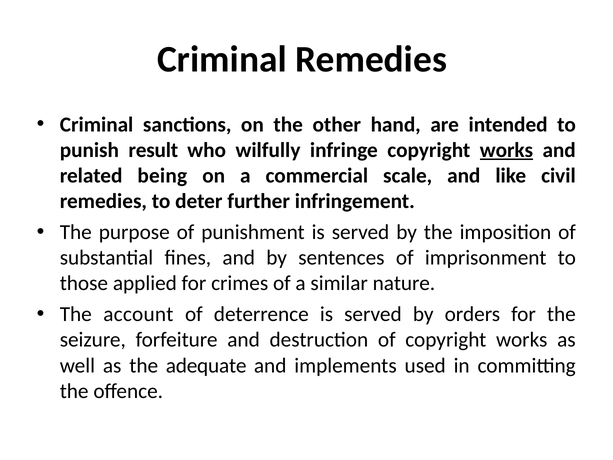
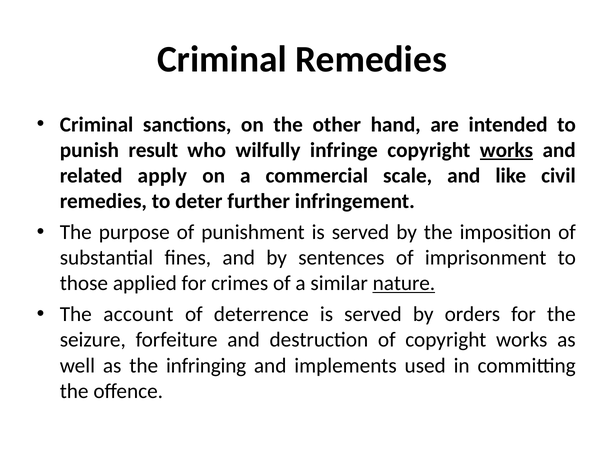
being: being -> apply (162, 176)
nature underline: none -> present (404, 283)
adequate: adequate -> infringing (206, 365)
